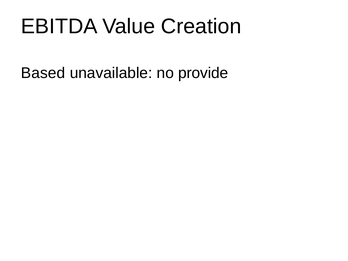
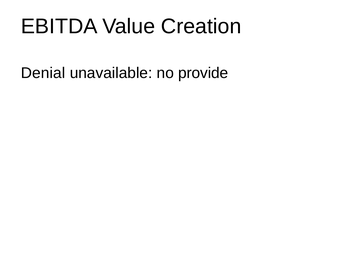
Based: Based -> Denial (43, 73)
